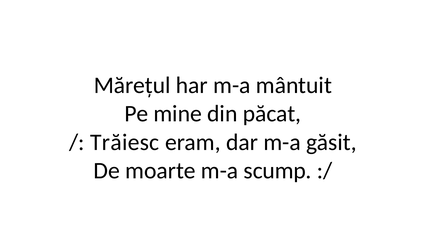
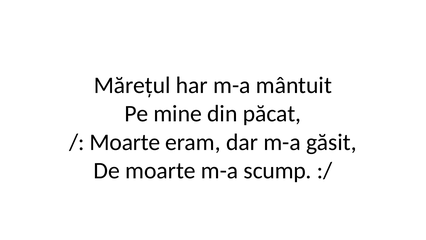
Trăiesc: Trăiesc -> Moarte (125, 142)
